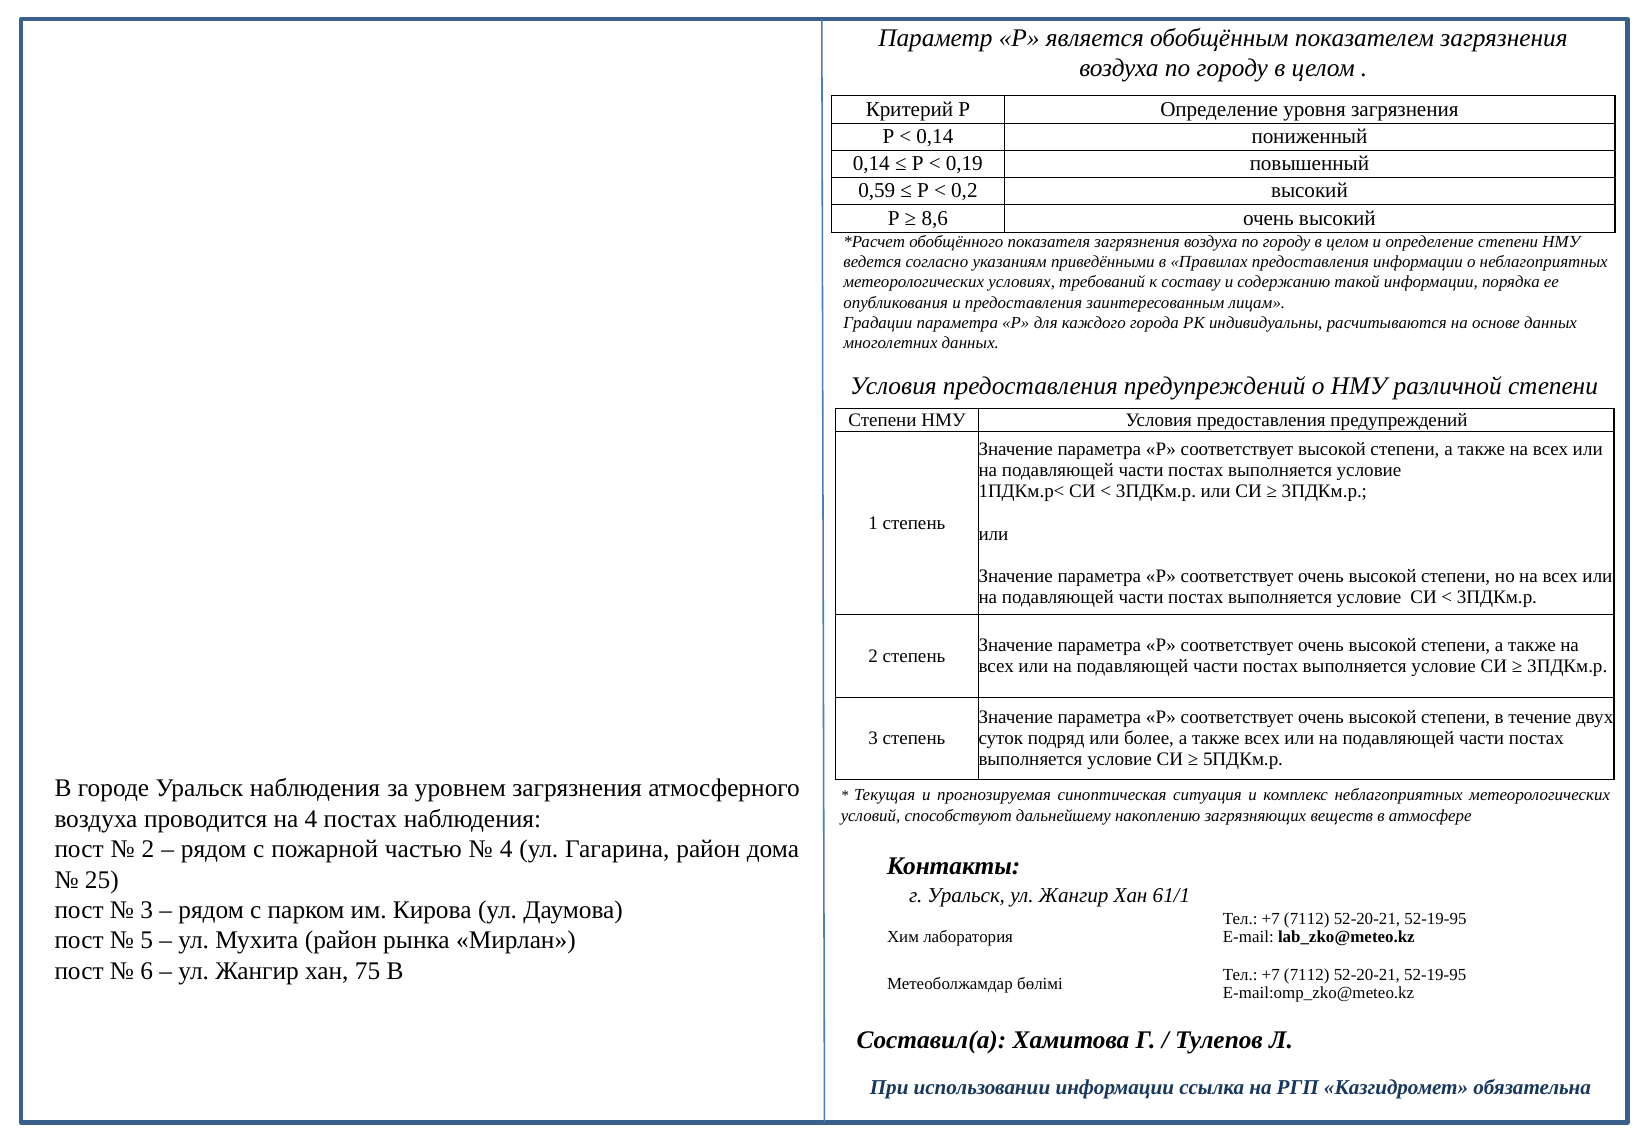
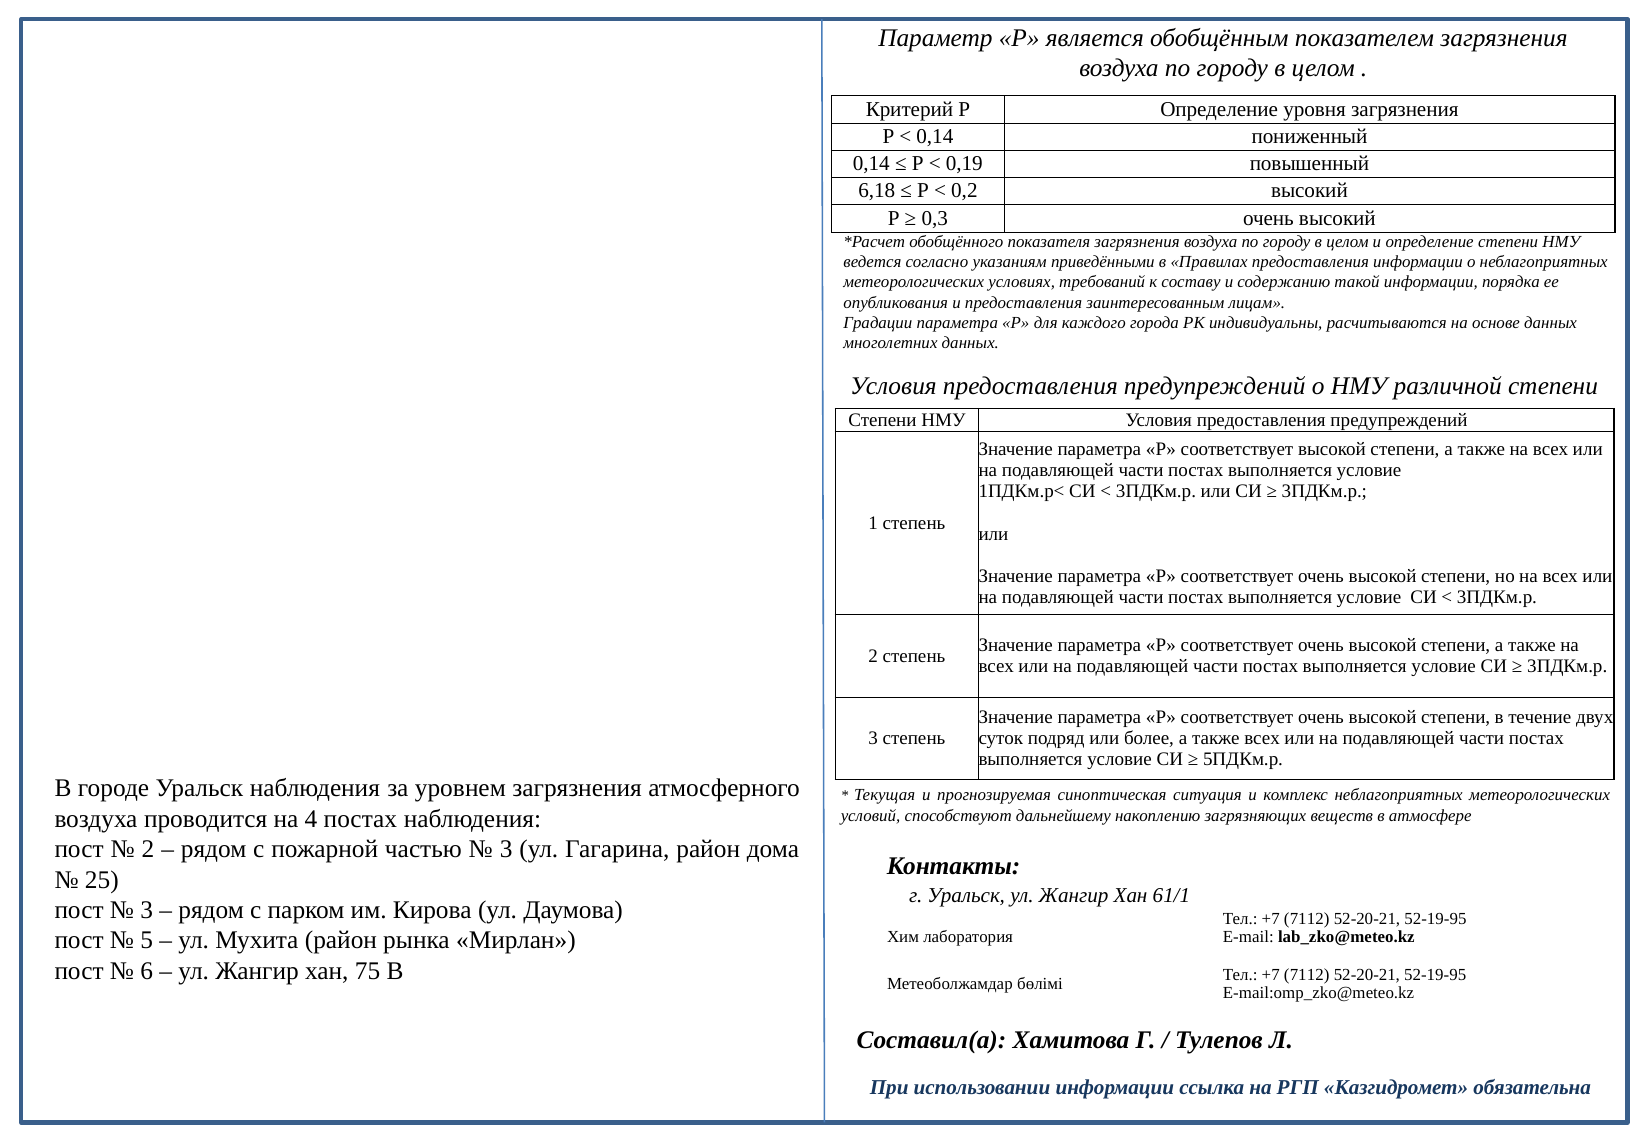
0,59: 0,59 -> 6,18 (877, 191)
8,6: 8,6 -> 0,3 (935, 218)
4: 4 -> 3 (506, 849)
